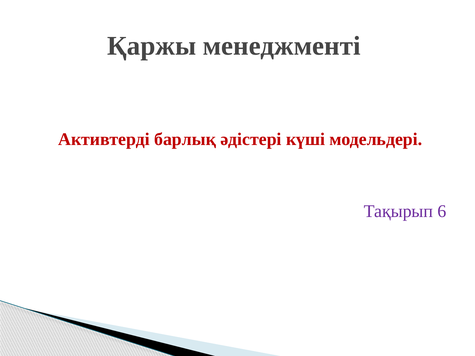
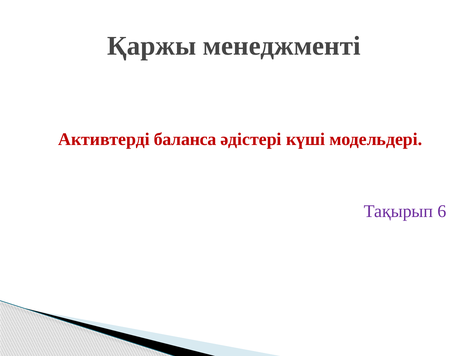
барлық: барлық -> баланса (185, 139)
